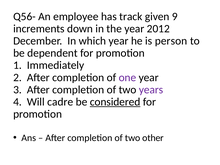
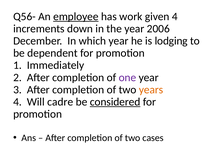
employee underline: none -> present (76, 16)
track: track -> work (131, 16)
given 9: 9 -> 4 (175, 16)
2012: 2012 -> 2006 (158, 29)
person: person -> lodging (171, 41)
years colour: purple -> orange (151, 90)
other: other -> cases (153, 138)
